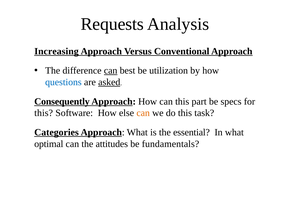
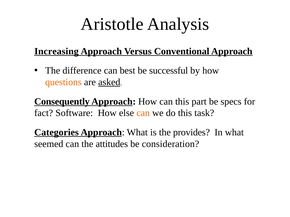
Requests: Requests -> Aristotle (112, 24)
can underline: present -> none (111, 71)
utilization: utilization -> successful (169, 71)
questions colour: blue -> orange (63, 82)
this: this -> fact (44, 113)
essential: essential -> provides (191, 133)
optimal: optimal -> seemed (49, 144)
fundamentals: fundamentals -> consideration (170, 144)
